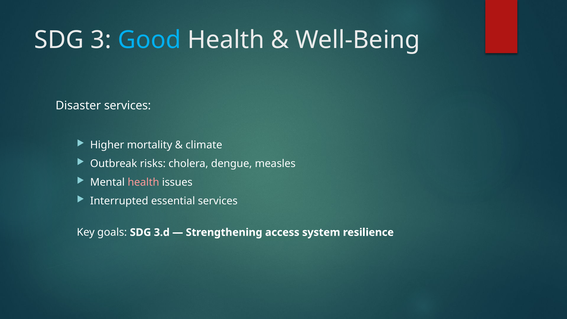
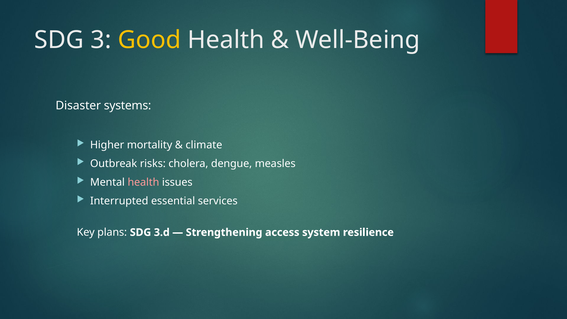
Good colour: light blue -> yellow (149, 40)
Disaster services: services -> systems (128, 106)
goals: goals -> plans (112, 232)
